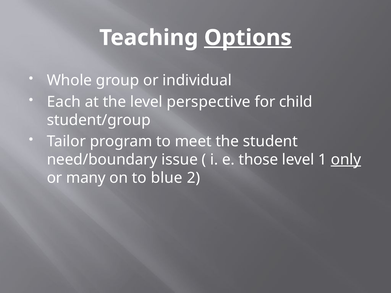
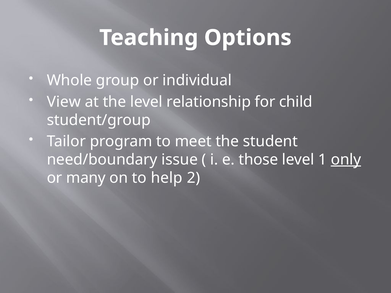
Options underline: present -> none (248, 38)
Each: Each -> View (64, 102)
perspective: perspective -> relationship (209, 102)
blue: blue -> help (167, 178)
